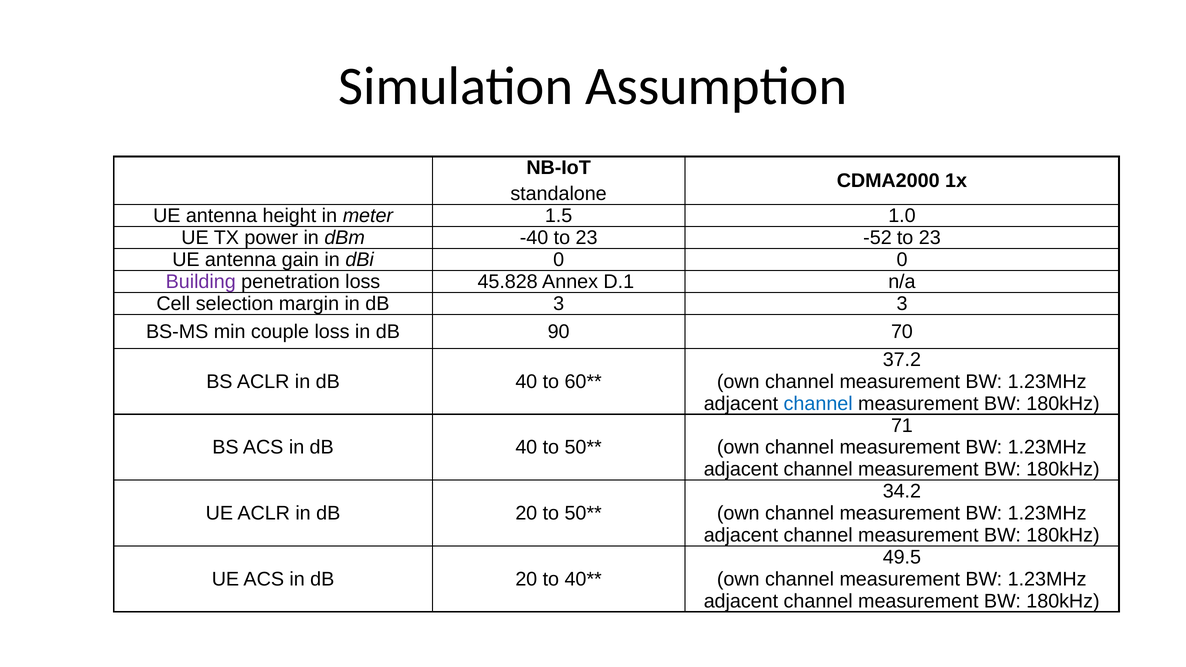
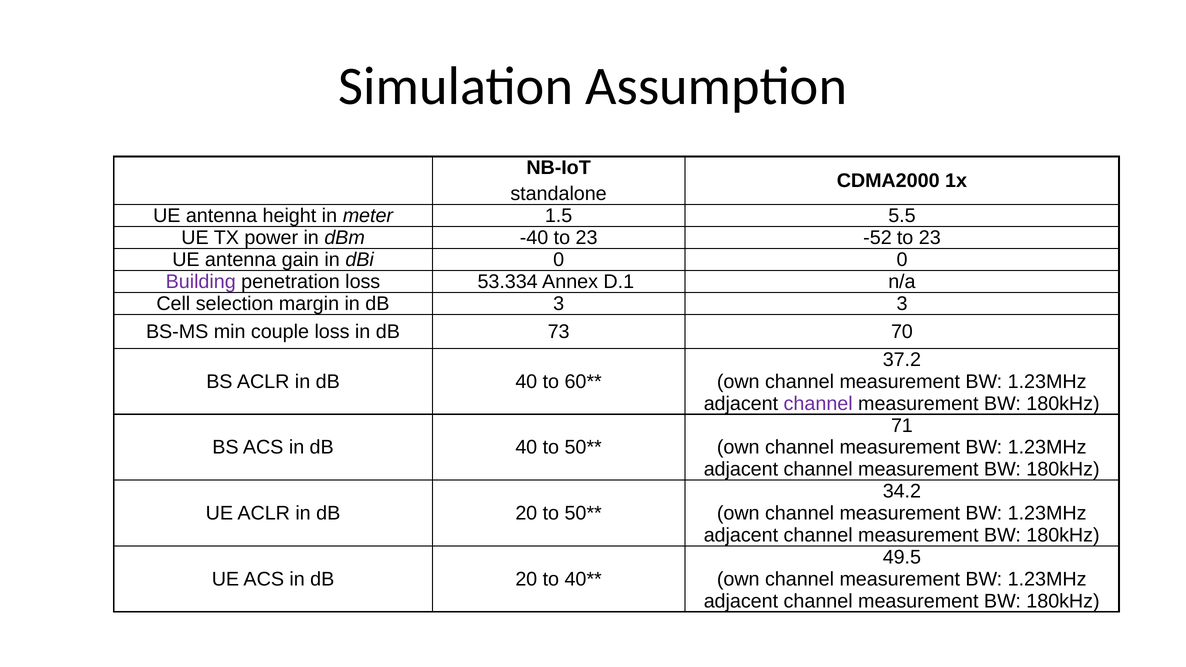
1.0: 1.0 -> 5.5 (902, 216)
45.828: 45.828 -> 53.334 (508, 282)
90: 90 -> 73 (559, 332)
channel colour: blue -> purple (818, 404)
